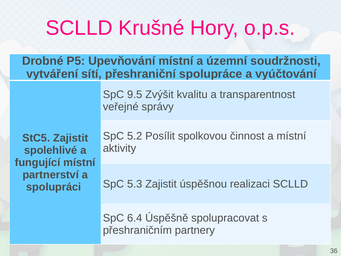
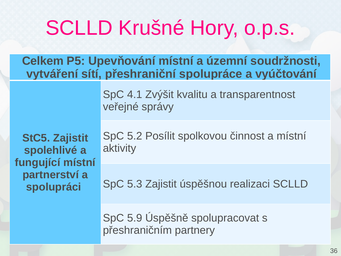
Drobné: Drobné -> Celkem (43, 61)
9.5: 9.5 -> 4.1 (135, 94)
6.4: 6.4 -> 5.9 (135, 218)
